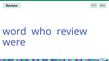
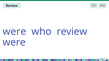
word: word -> were (14, 32)
